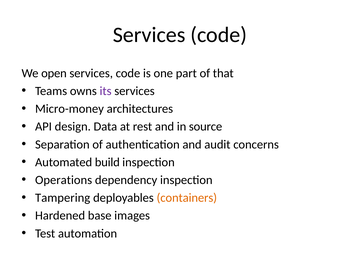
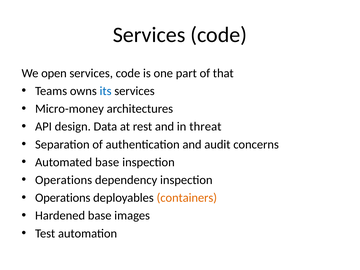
its colour: purple -> blue (106, 91)
source: source -> threat (205, 127)
Automated build: build -> base (107, 162)
Tampering: Tampering -> Operations (63, 198)
